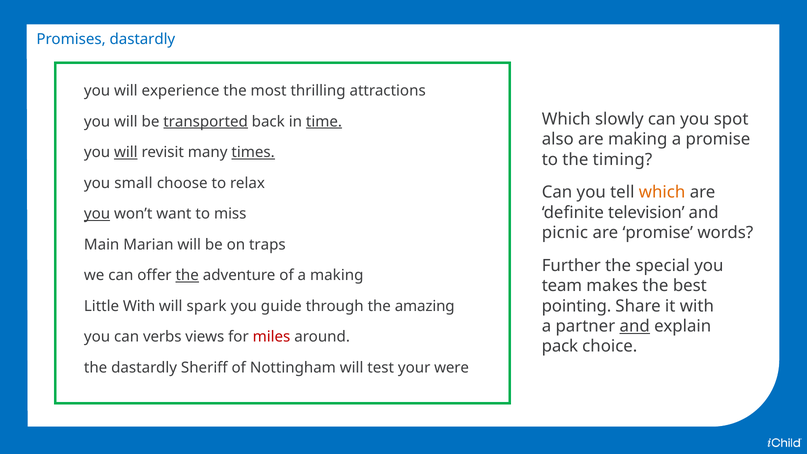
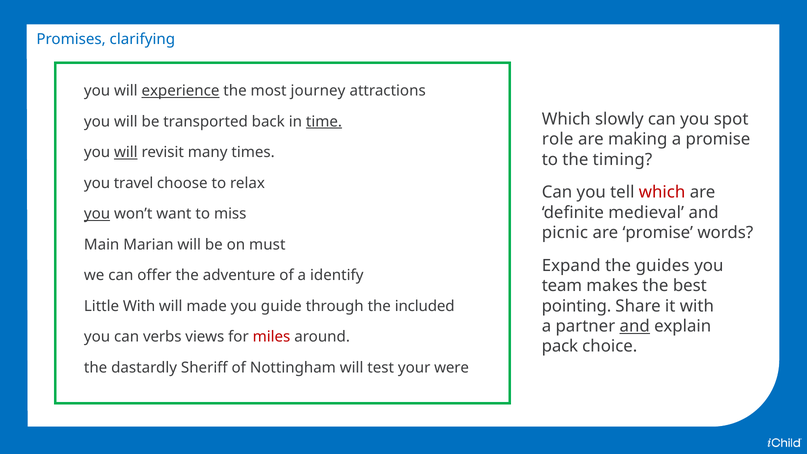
Promises dastardly: dastardly -> clarifying (142, 39)
experience underline: none -> present (180, 91)
thrilling: thrilling -> journey (318, 91)
transported underline: present -> none (206, 122)
also: also -> role (558, 139)
times underline: present -> none (253, 152)
small: small -> travel (134, 183)
which colour: orange -> red (662, 192)
television: television -> medieval (646, 213)
traps: traps -> must (267, 245)
Further: Further -> Expand (571, 266)
special: special -> guides (663, 266)
the underline: present -> none (187, 275)
a making: making -> identify (337, 275)
spark: spark -> made (207, 306)
amazing: amazing -> included (425, 306)
